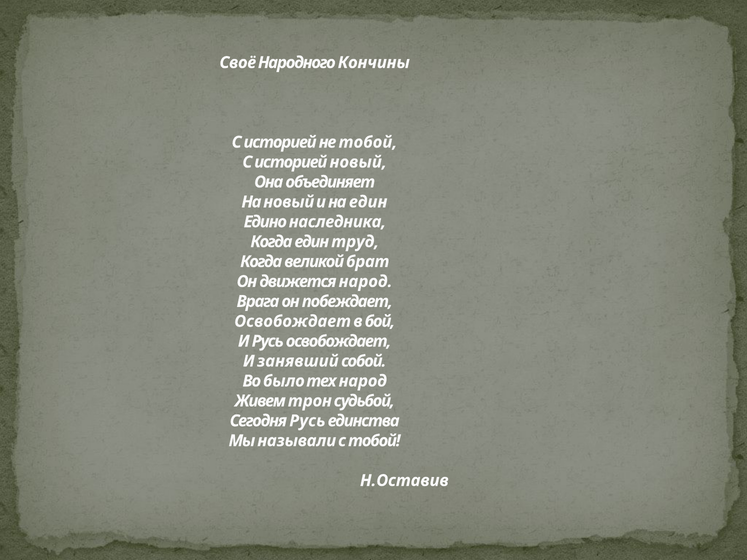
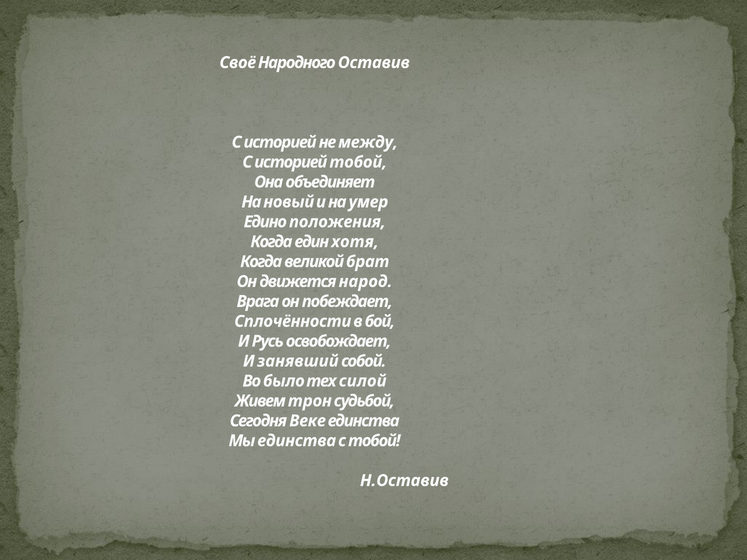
Кончины: Кончины -> Оставив (374, 63)
не тобой: тобой -> между (368, 142)
историей новый: новый -> тобой (358, 162)
на един: един -> умер (368, 202)
наследника: наследника -> положения (337, 222)
труд: труд -> хотя (355, 242)
Освобождает: Освобождает -> Сплочённости (293, 321)
тех народ: народ -> силой (363, 381)
Сегодня Русь: Русь -> Веке (307, 421)
Мы называли: называли -> единства (297, 441)
